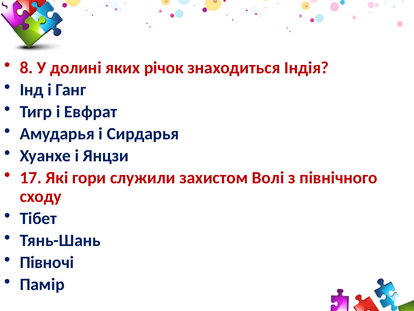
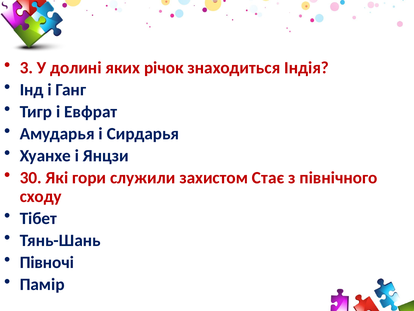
8: 8 -> 3 (26, 68)
17: 17 -> 30 (31, 177)
Волі: Волі -> Стає (268, 177)
